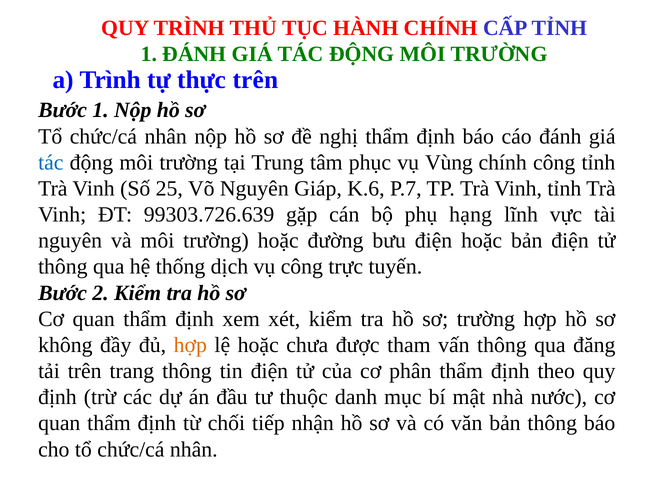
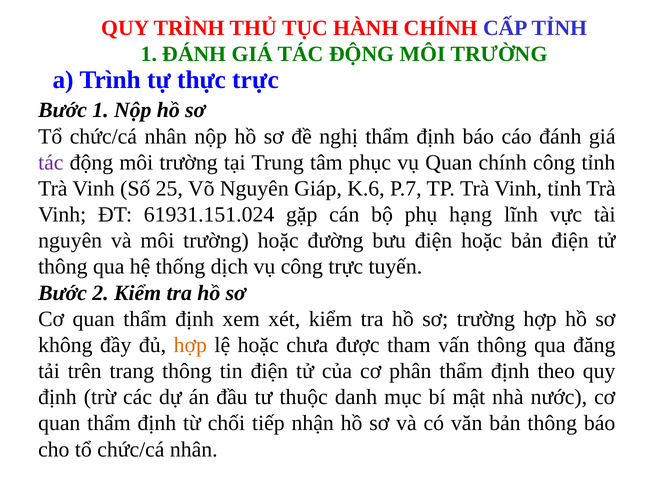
thực trên: trên -> trực (256, 80)
tác colour: blue -> purple (51, 162)
vụ Vùng: Vùng -> Quan (449, 162)
99303.726.639: 99303.726.639 -> 61931.151.024 (209, 215)
